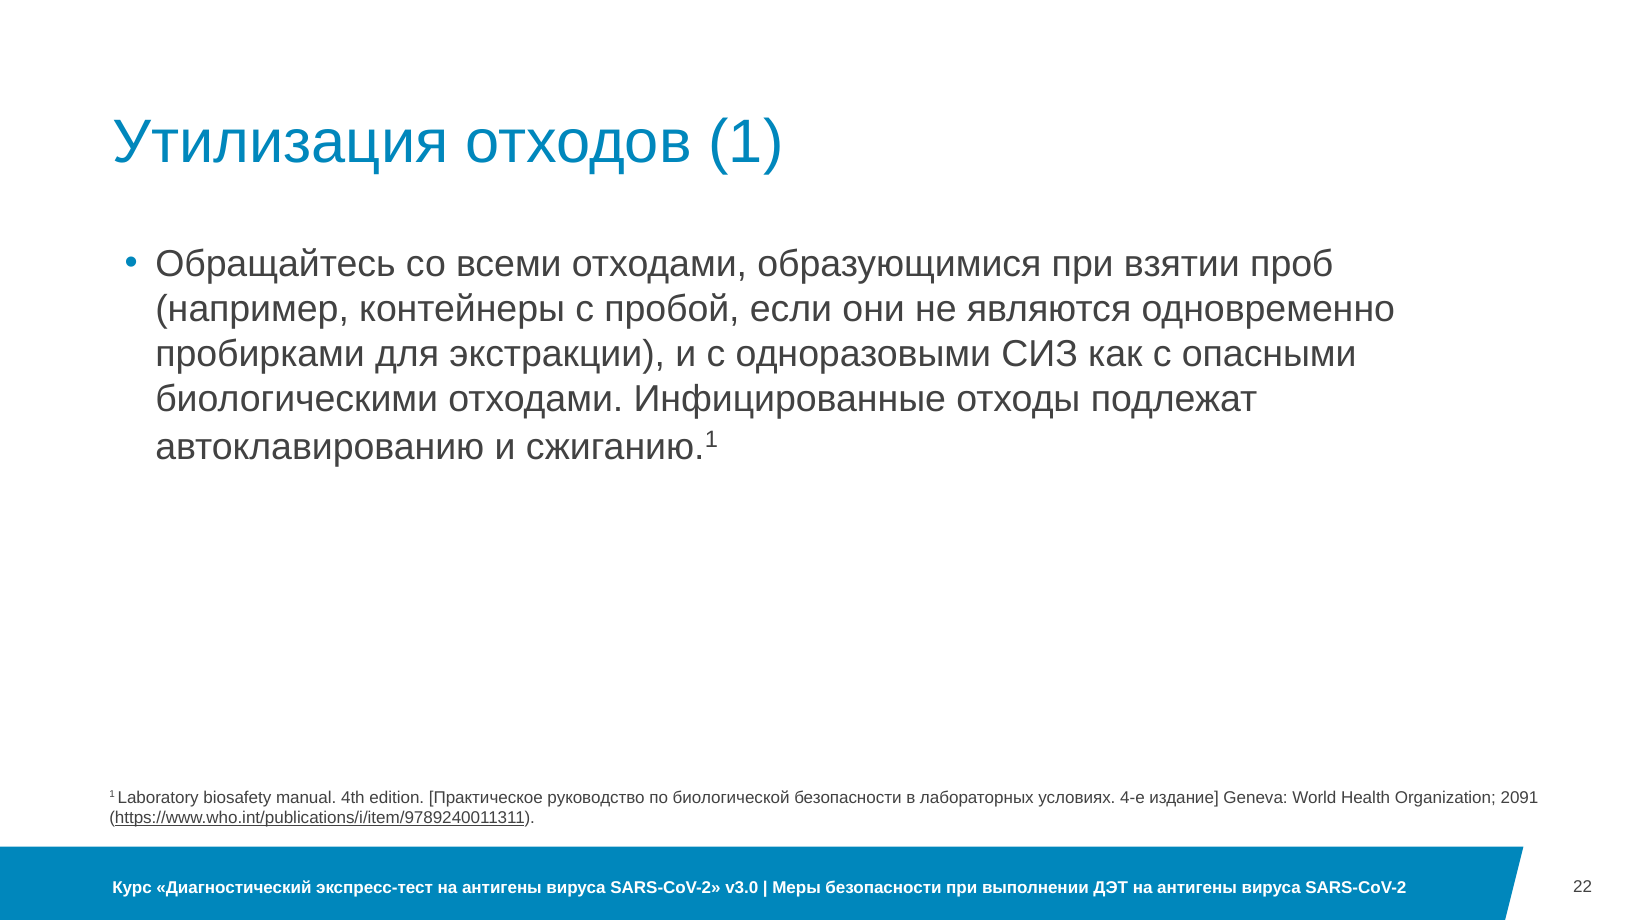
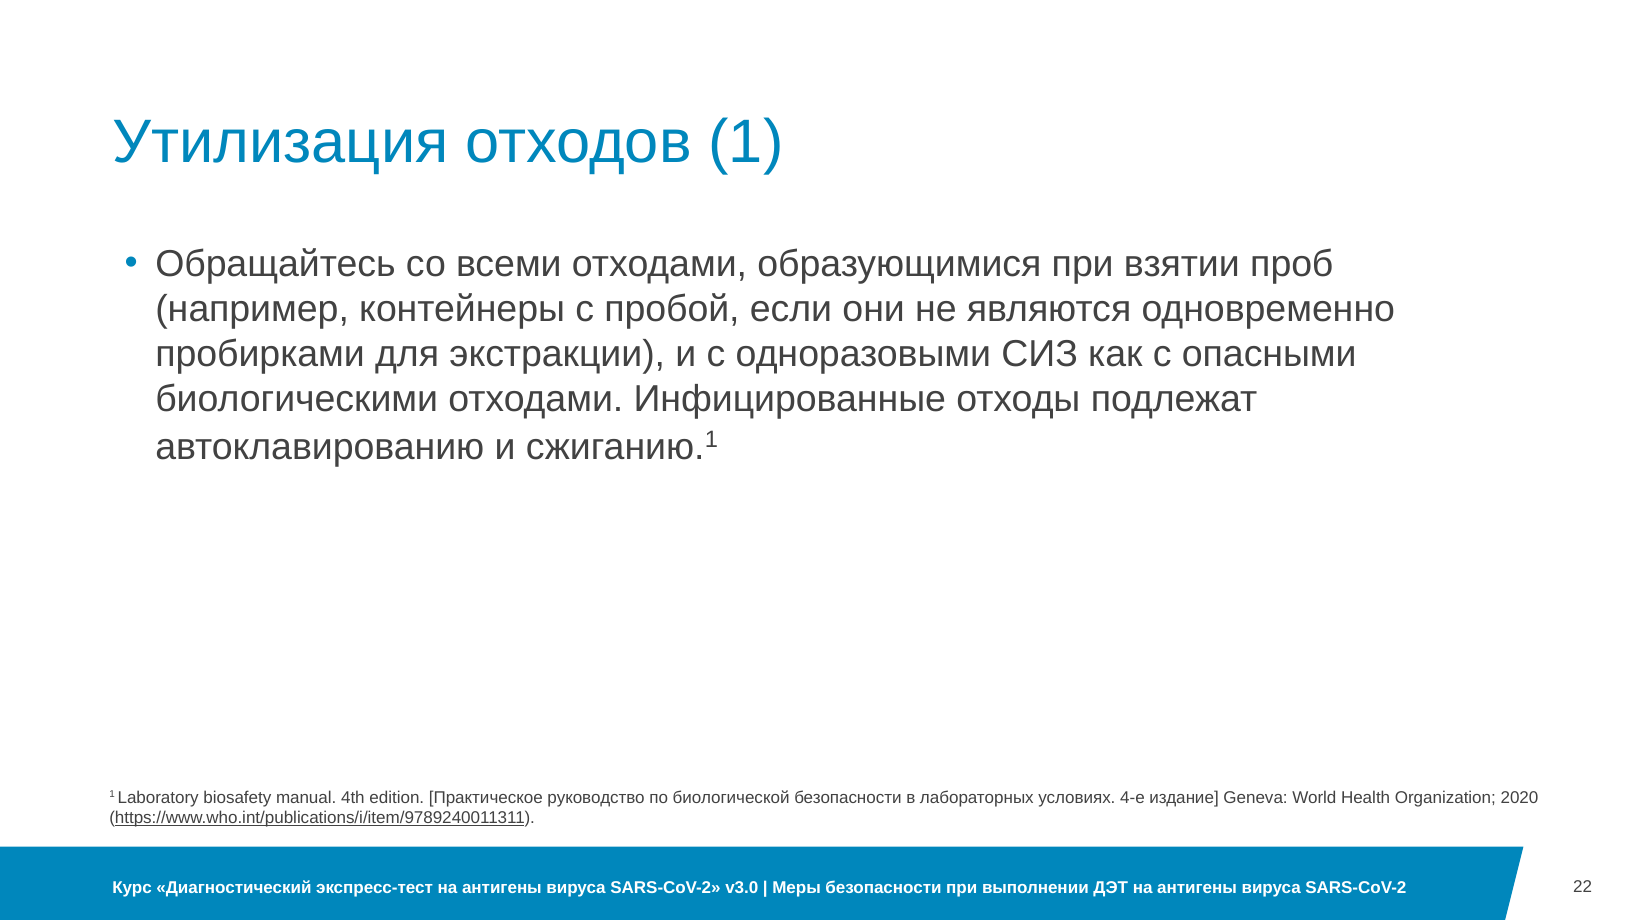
2091: 2091 -> 2020 (1519, 798)
